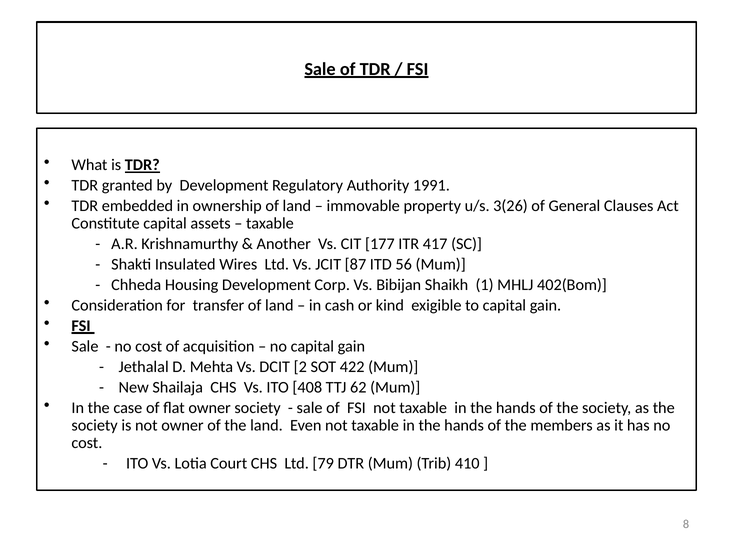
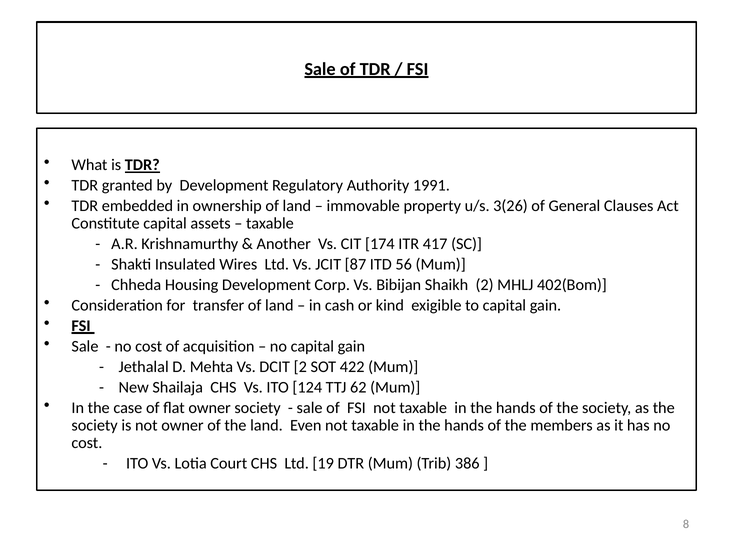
177: 177 -> 174 (380, 244)
Shaikh 1: 1 -> 2 (485, 285)
408: 408 -> 124 (307, 388)
79: 79 -> 19 (323, 464)
410: 410 -> 386 (467, 464)
